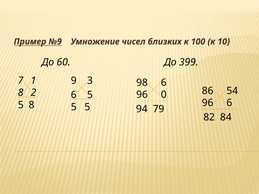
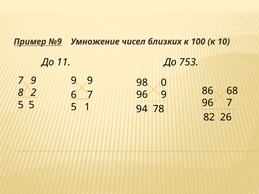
60: 60 -> 11 (64, 62)
399: 399 -> 753 (189, 62)
1: 1 -> 9 (34, 81)
9 3: 3 -> 9 (90, 81)
98 6: 6 -> 0 (164, 83)
54: 54 -> 68 (232, 91)
96 0: 0 -> 9 (164, 95)
6 5: 5 -> 7 (90, 95)
96 6: 6 -> 7 (229, 103)
5 8: 8 -> 5 (32, 105)
5: 5 -> 1 (87, 107)
79: 79 -> 78 (159, 109)
84: 84 -> 26 (226, 117)
